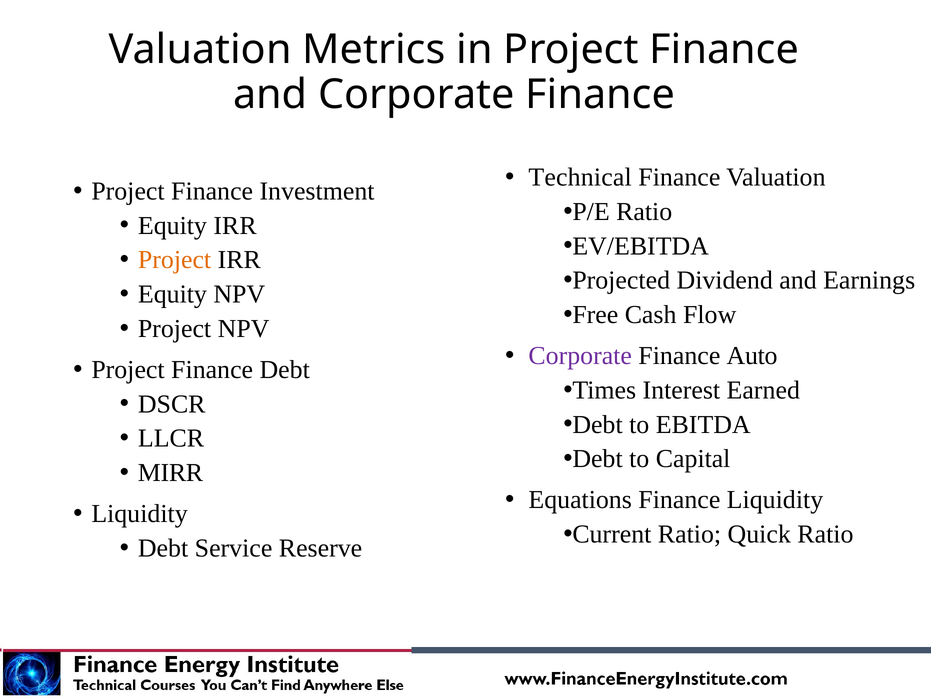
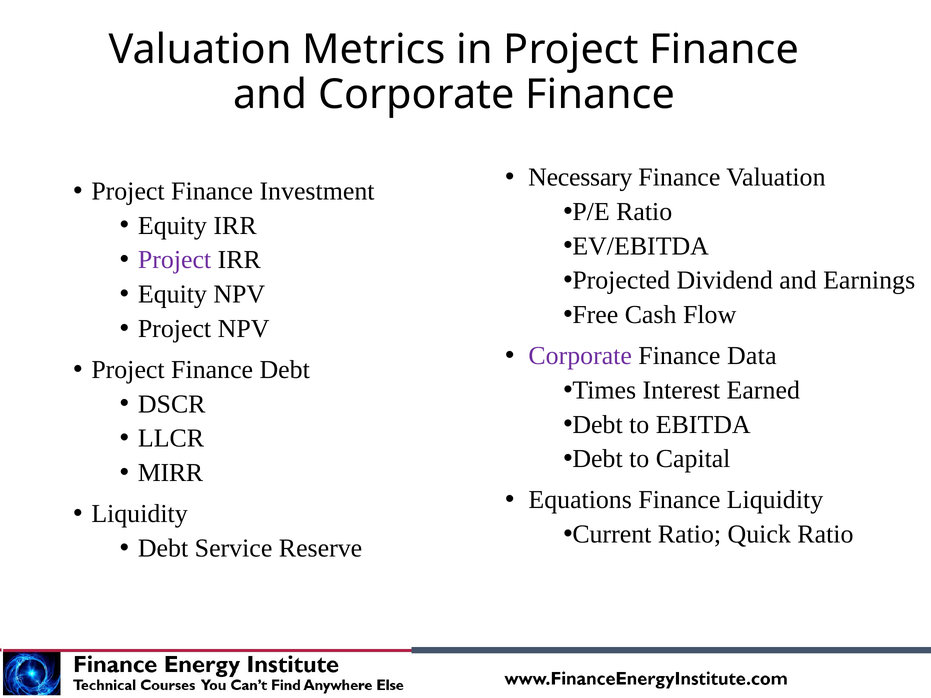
Technical: Technical -> Necessary (580, 177)
Project colour: orange -> purple (175, 260)
Auto: Auto -> Data (752, 356)
